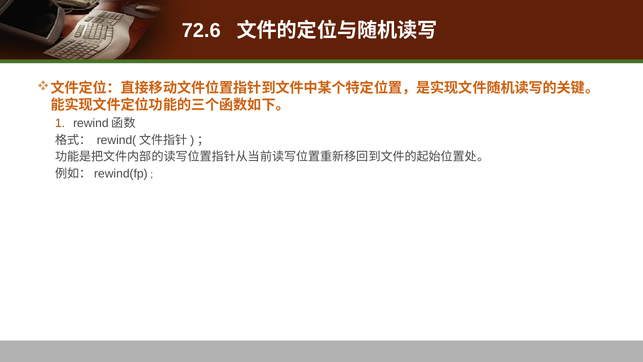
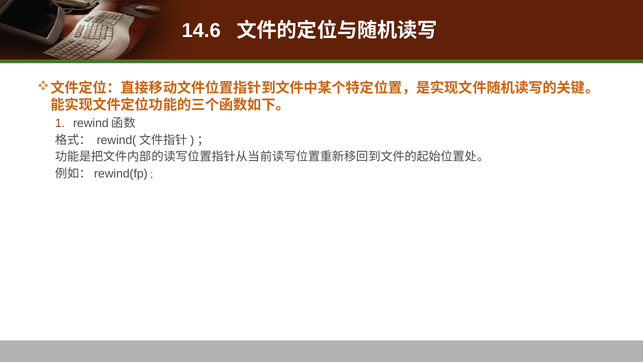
72.6: 72.6 -> 14.6 (201, 31)
